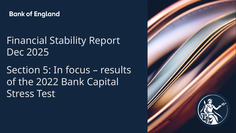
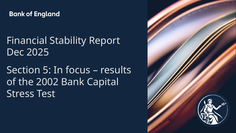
2022: 2022 -> 2002 (47, 82)
